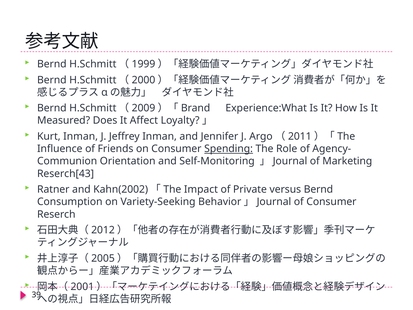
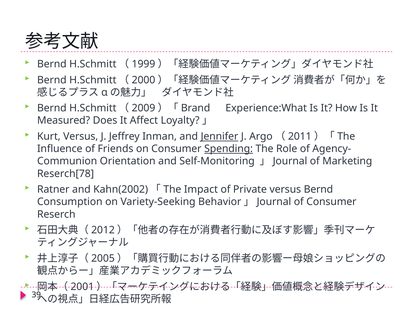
Kurt Inman: Inman -> Versus (81, 136)
Jennifer underline: none -> present (220, 136)
Reserch[43: Reserch[43 -> Reserch[78 (66, 173)
